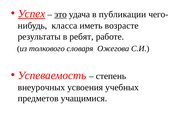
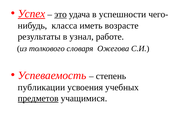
публикации: публикации -> успешности (123, 14)
ребят: ребят -> узнал (82, 37)
внеурочных: внеурочных -> публикации (41, 88)
предметов underline: none -> present (38, 99)
